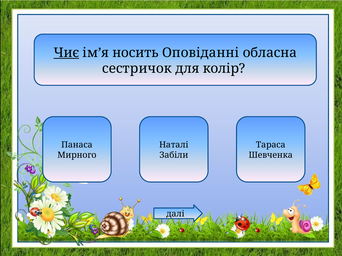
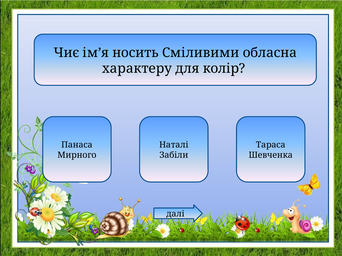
Чиє underline: present -> none (66, 53)
Оповіданні: Оповіданні -> Сміливими (201, 53)
сестричок: сестричок -> характеру (137, 69)
